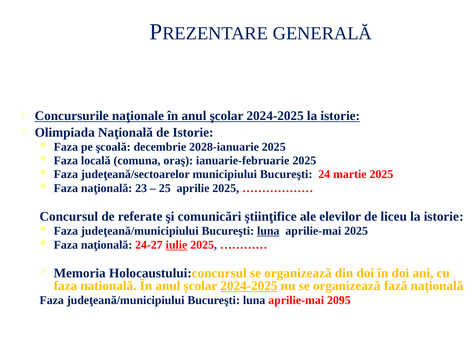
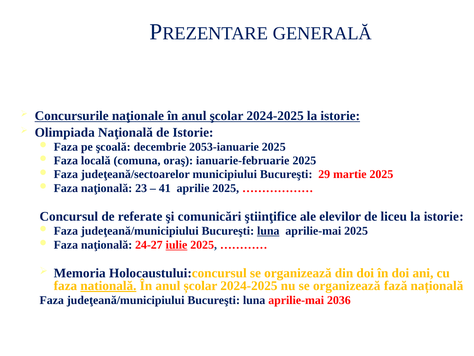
2028-ianuarie: 2028-ianuarie -> 2053-ianuarie (224, 147)
24: 24 -> 29 (324, 174)
25: 25 -> 41 (165, 188)
natională underline: none -> present (108, 285)
2024-2025 underline: present -> none (249, 285)
2095: 2095 -> 2036 (339, 300)
